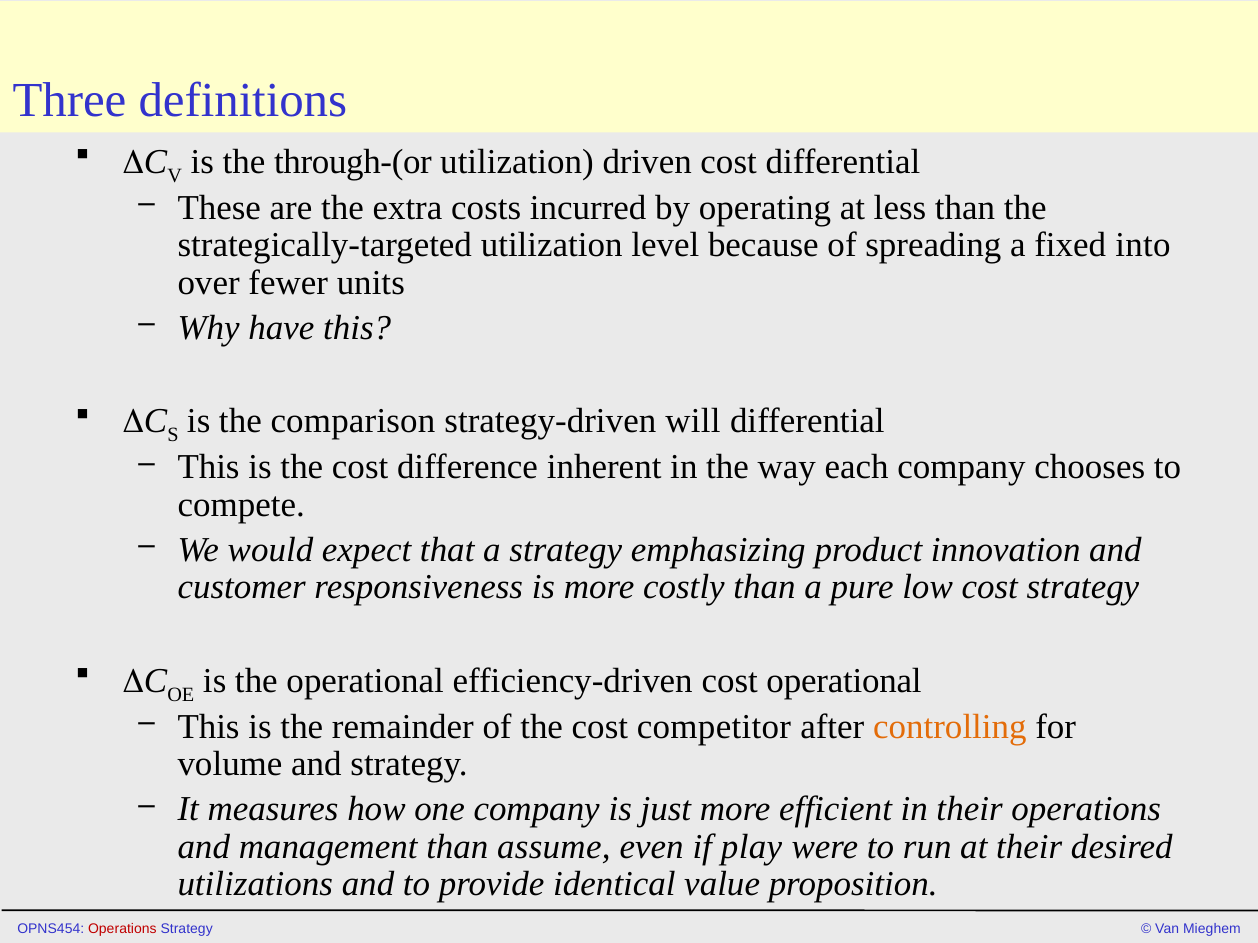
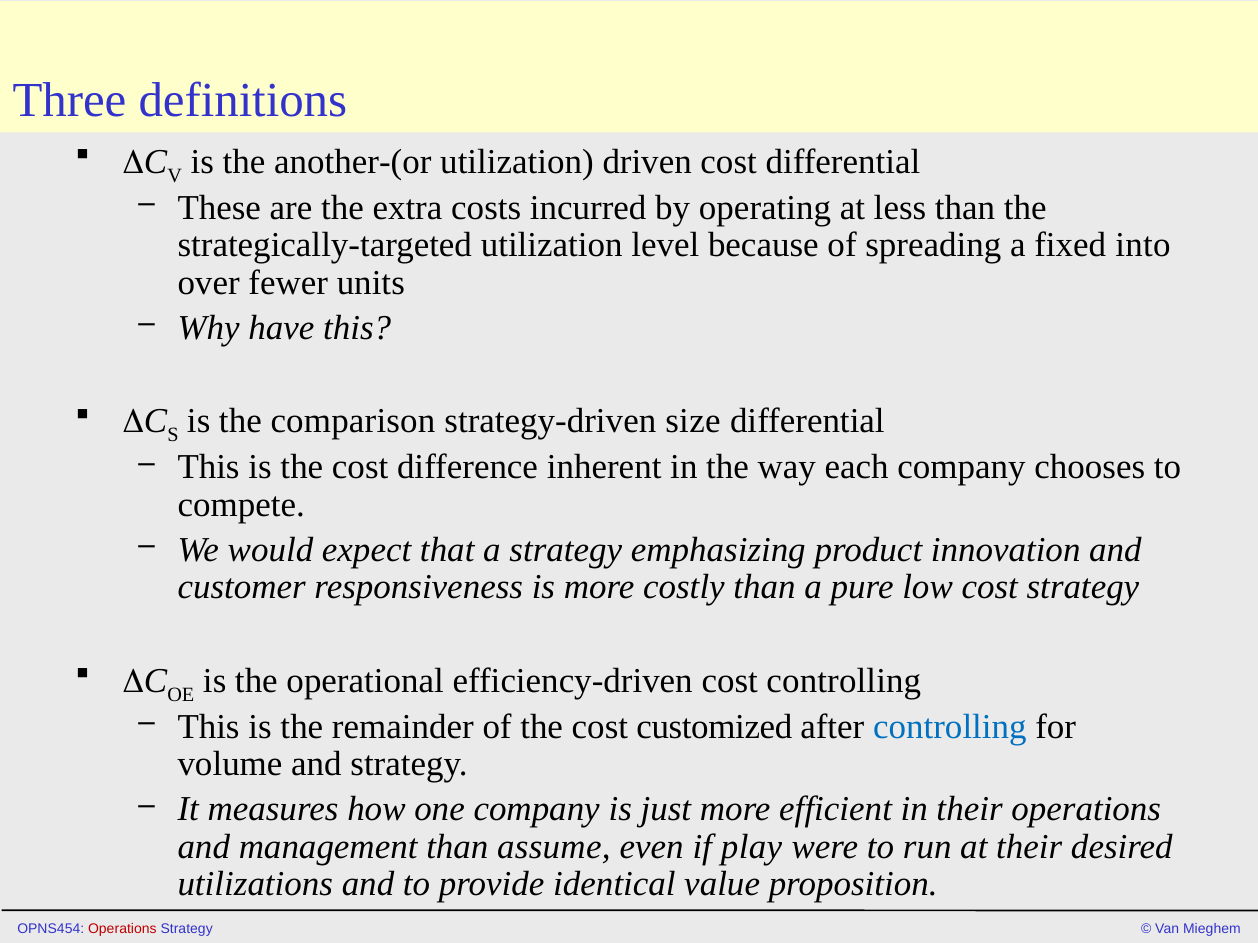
through-(or: through-(or -> another-(or (353, 162)
will: will -> size (693, 422)
cost operational: operational -> controlling (844, 681)
competitor: competitor -> customized (714, 727)
controlling colour: orange -> blue (950, 727)
